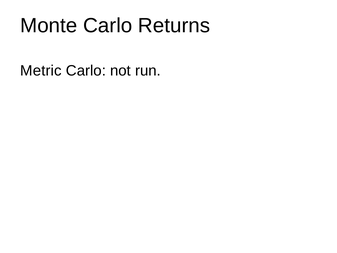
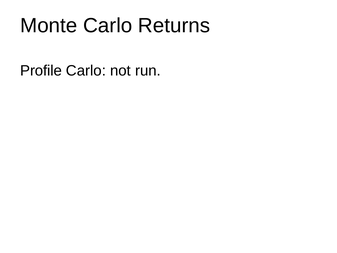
Metric: Metric -> Profile (41, 71)
